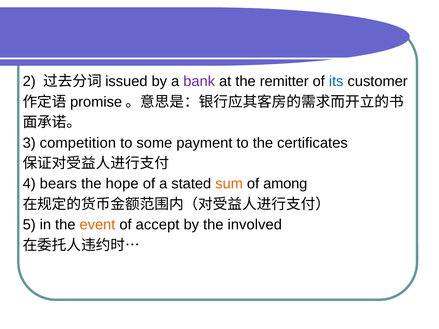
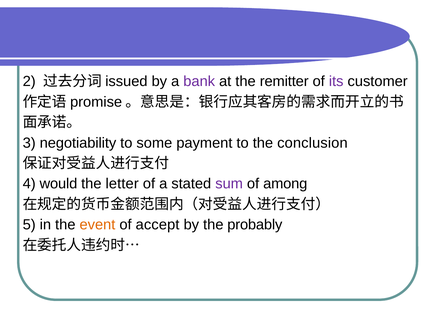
its colour: blue -> purple (336, 82)
competition: competition -> negotiability (78, 143)
certificates: certificates -> conclusion (312, 143)
bears: bears -> would (58, 184)
hope: hope -> letter (122, 184)
sum colour: orange -> purple (229, 184)
involved: involved -> probably (255, 225)
